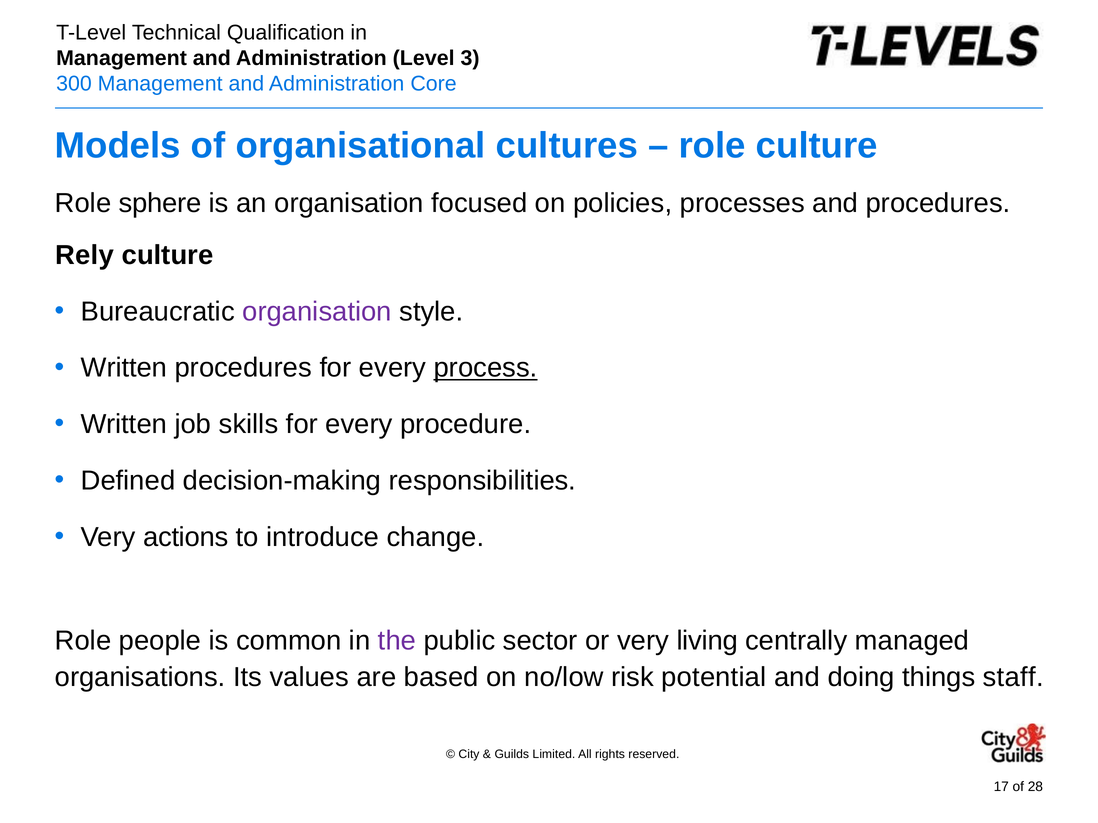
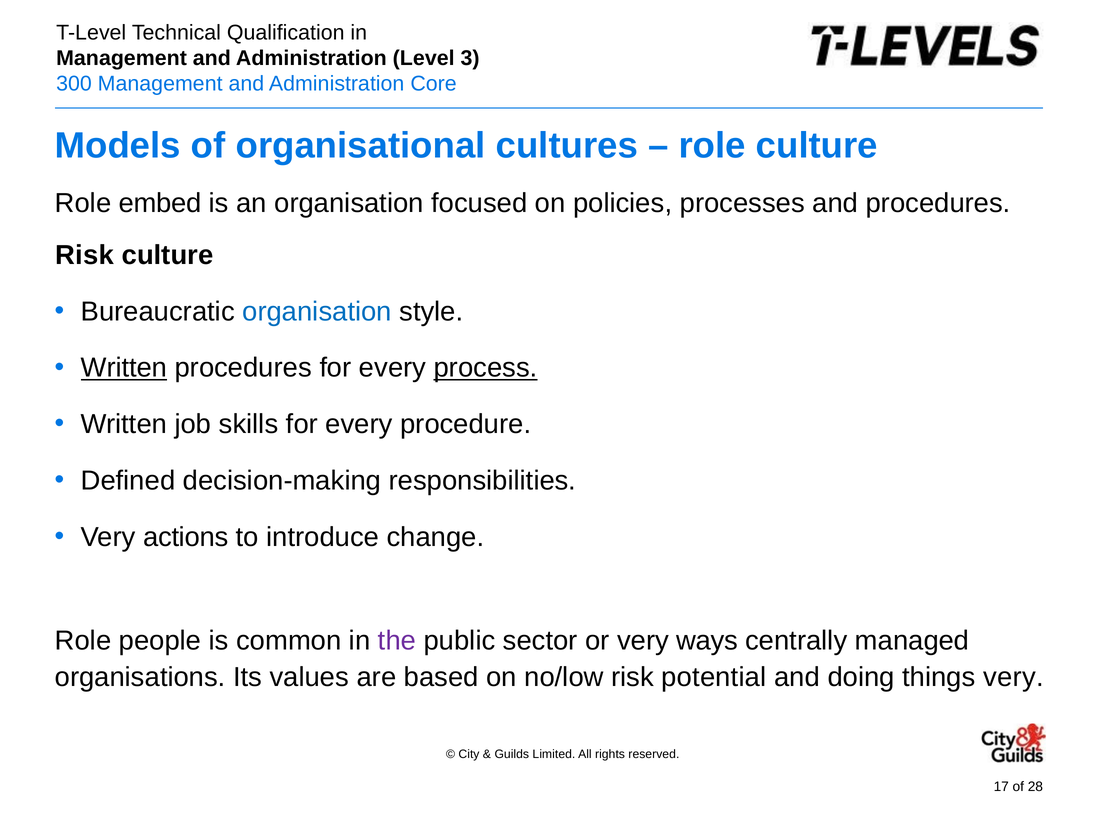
sphere: sphere -> embed (160, 204)
Rely: Rely -> Risk (84, 255)
organisation colour: purple -> blue (317, 312)
Written underline: none -> present (124, 368)
living: living -> ways (707, 641)
things staff: staff -> very (1013, 677)
